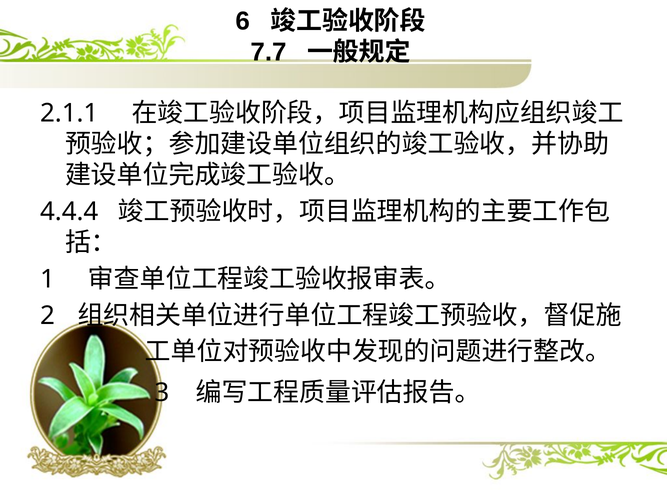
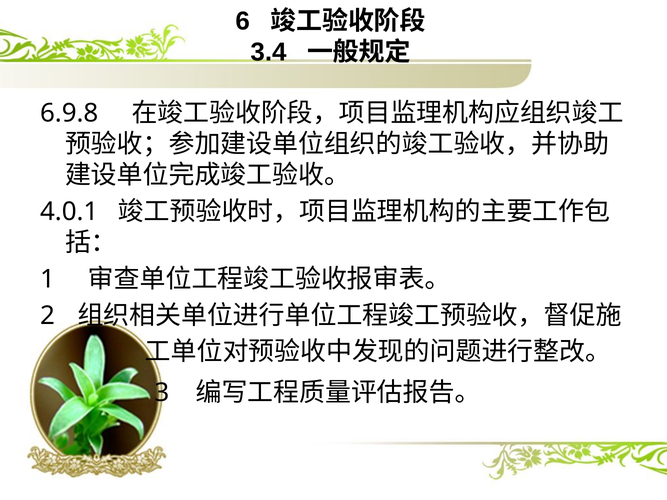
7.7: 7.7 -> 3.4 (268, 52)
2.1.1: 2.1.1 -> 6.9.8 (69, 113)
4.4.4: 4.4.4 -> 4.0.1 (69, 212)
